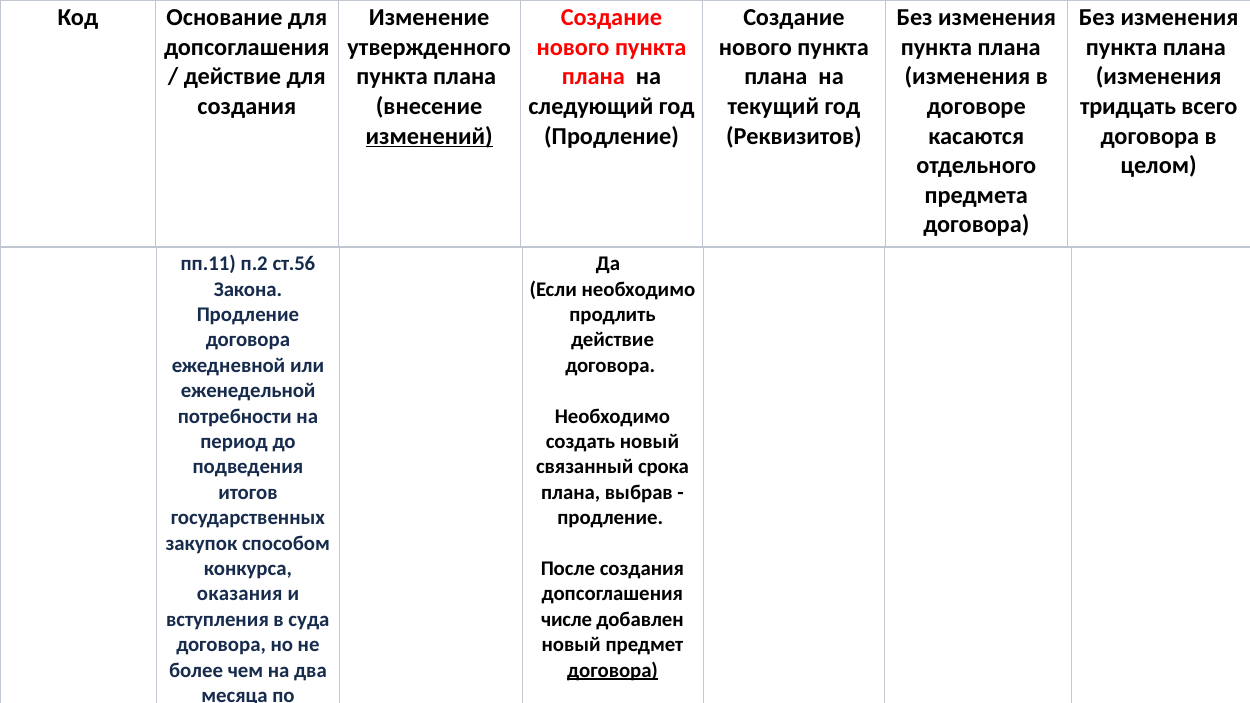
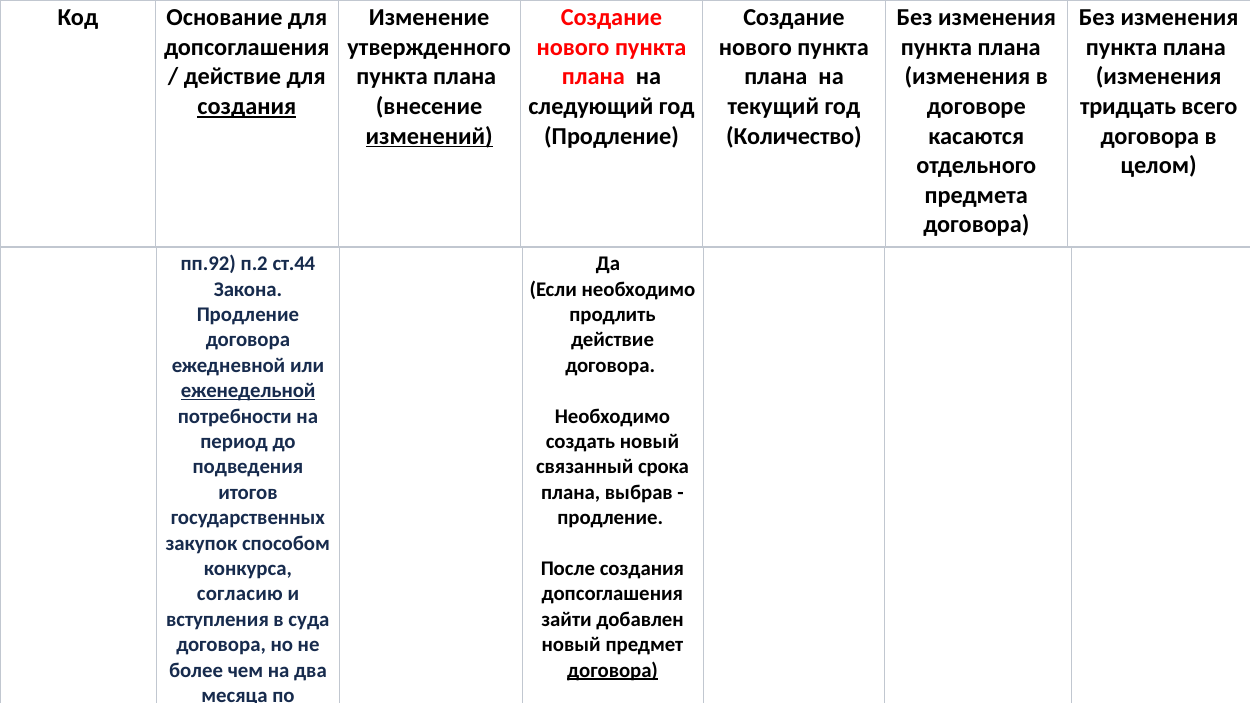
создания underline: none -> present (247, 106)
Реквизитов: Реквизитов -> Количество (794, 136)
пп.11: пп.11 -> пп.92 (208, 264)
ст.56: ст.56 -> ст.44 (294, 264)
еженедельной underline: none -> present (248, 391)
оказания: оказания -> согласию (240, 594)
числе: числе -> зайти (567, 620)
